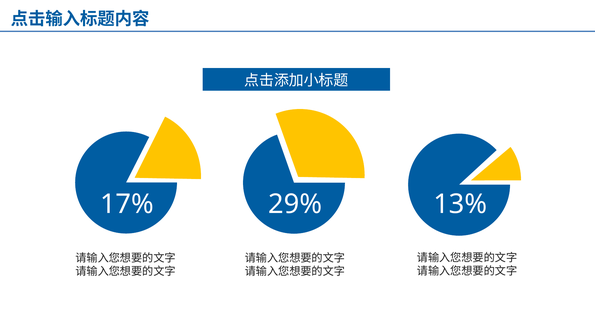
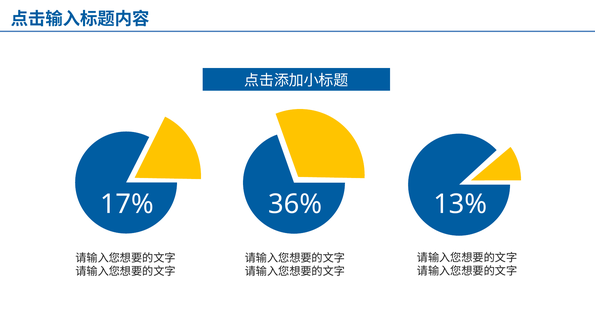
29%: 29% -> 36% (295, 204)
